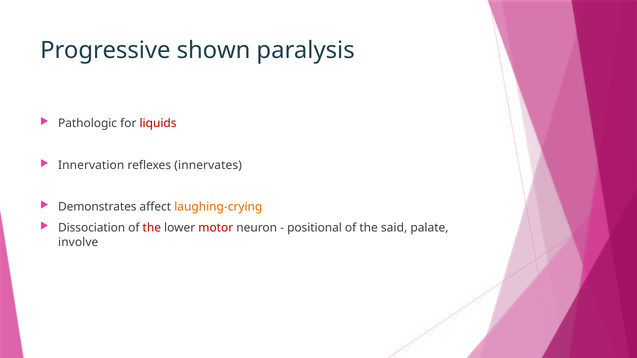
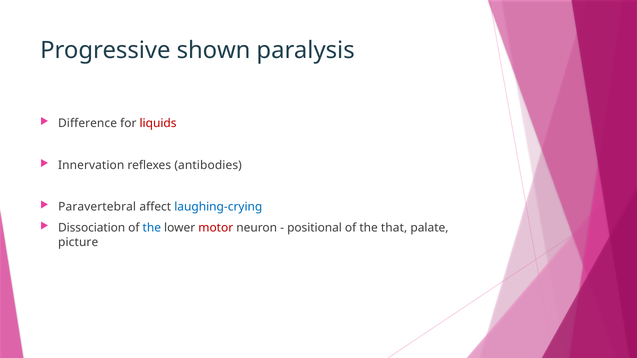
Pathologic: Pathologic -> Difference (88, 123)
innervates: innervates -> antibodies (208, 165)
Demonstrates: Demonstrates -> Paravertebral (97, 207)
laughing-crying colour: orange -> blue (218, 207)
the colour: red -> blue (152, 228)
said: said -> that (394, 228)
involve: involve -> picture (78, 242)
